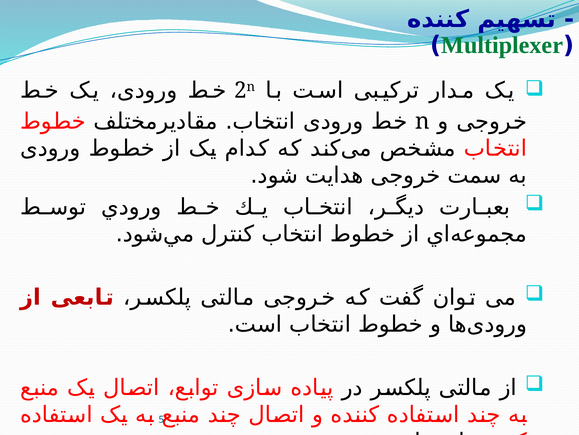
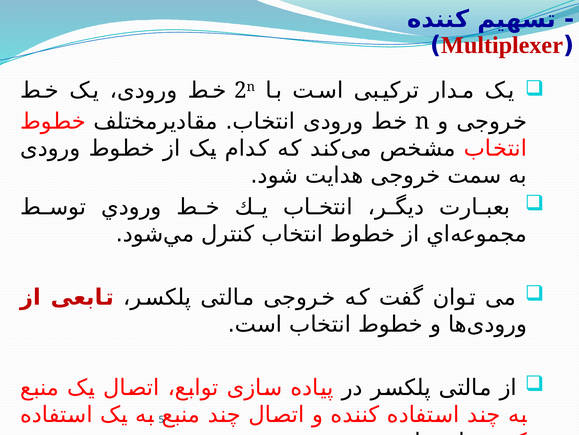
Multiplexer colour: green -> red (502, 45)
